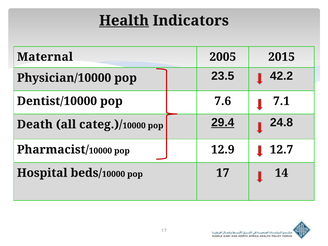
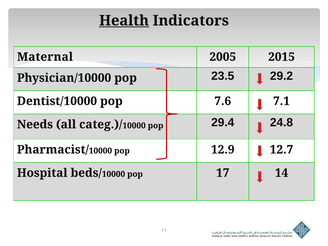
42.2: 42.2 -> 29.2 (282, 76)
Death: Death -> Needs (35, 124)
29.4 underline: present -> none (223, 122)
